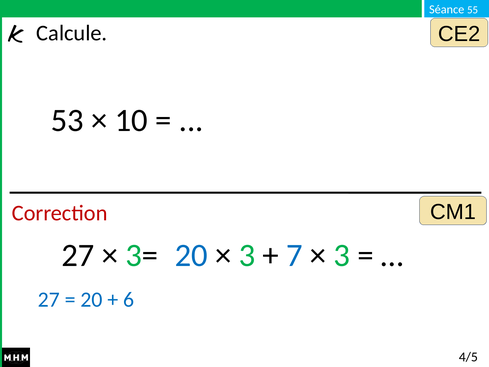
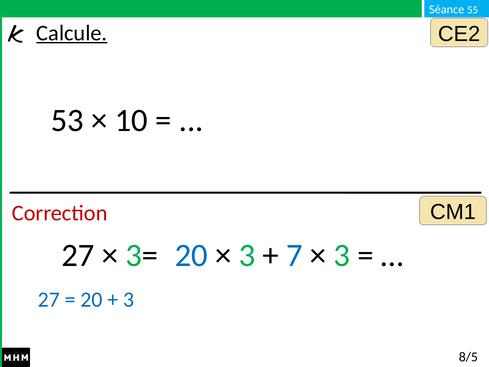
Calcule underline: none -> present (72, 33)
6: 6 -> 3 (129, 300)
4/5: 4/5 -> 8/5 (468, 357)
